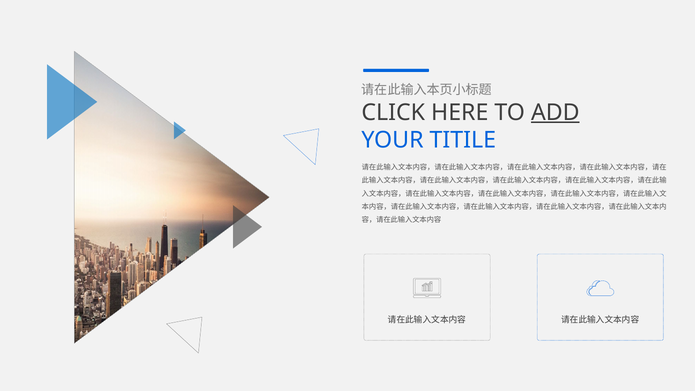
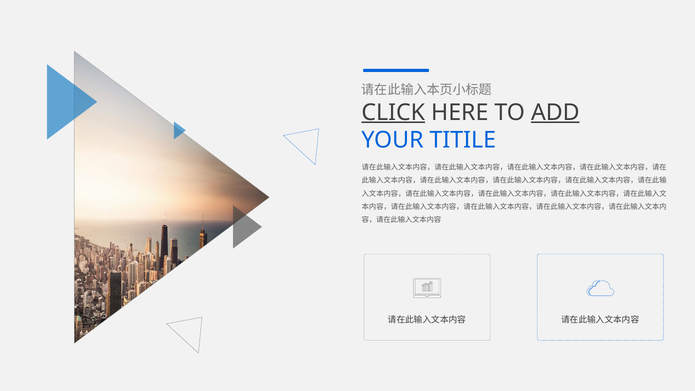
CLICK underline: none -> present (393, 112)
